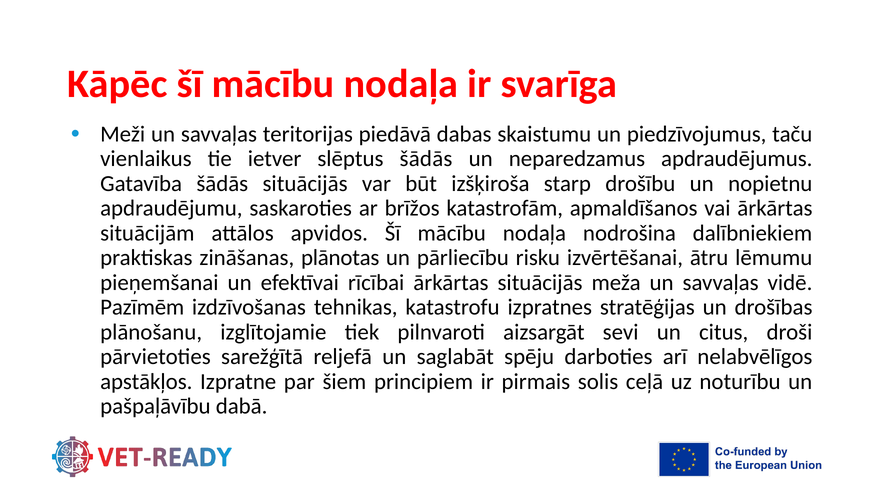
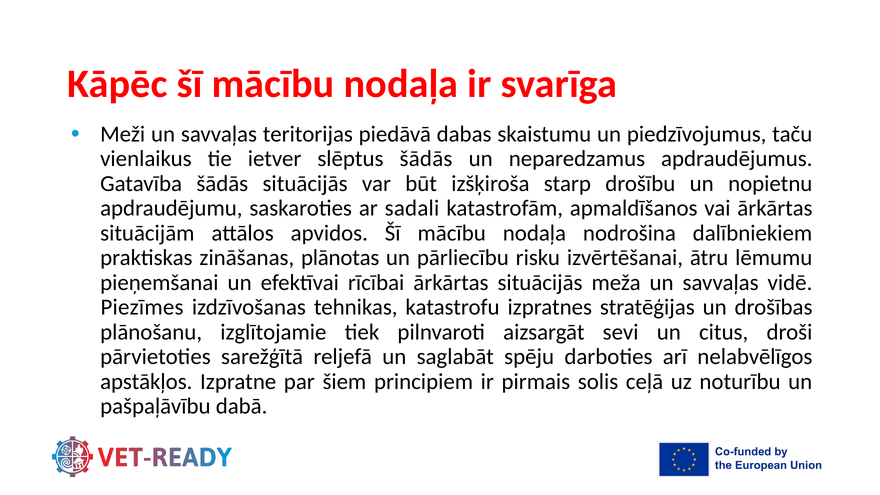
brīžos: brīžos -> sadali (412, 208)
Pazīmēm: Pazīmēm -> Piezīmes (142, 307)
